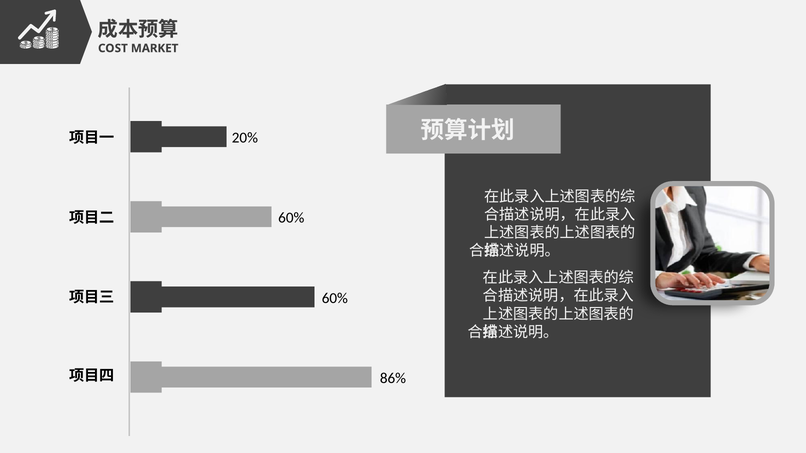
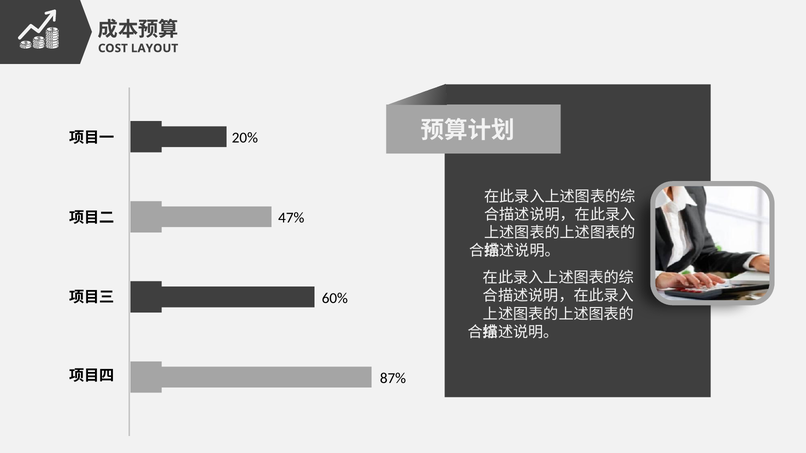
MARKET: MARKET -> LAYOUT (155, 48)
60%: 60% -> 47% (291, 218)
86%: 86% -> 87% (393, 379)
